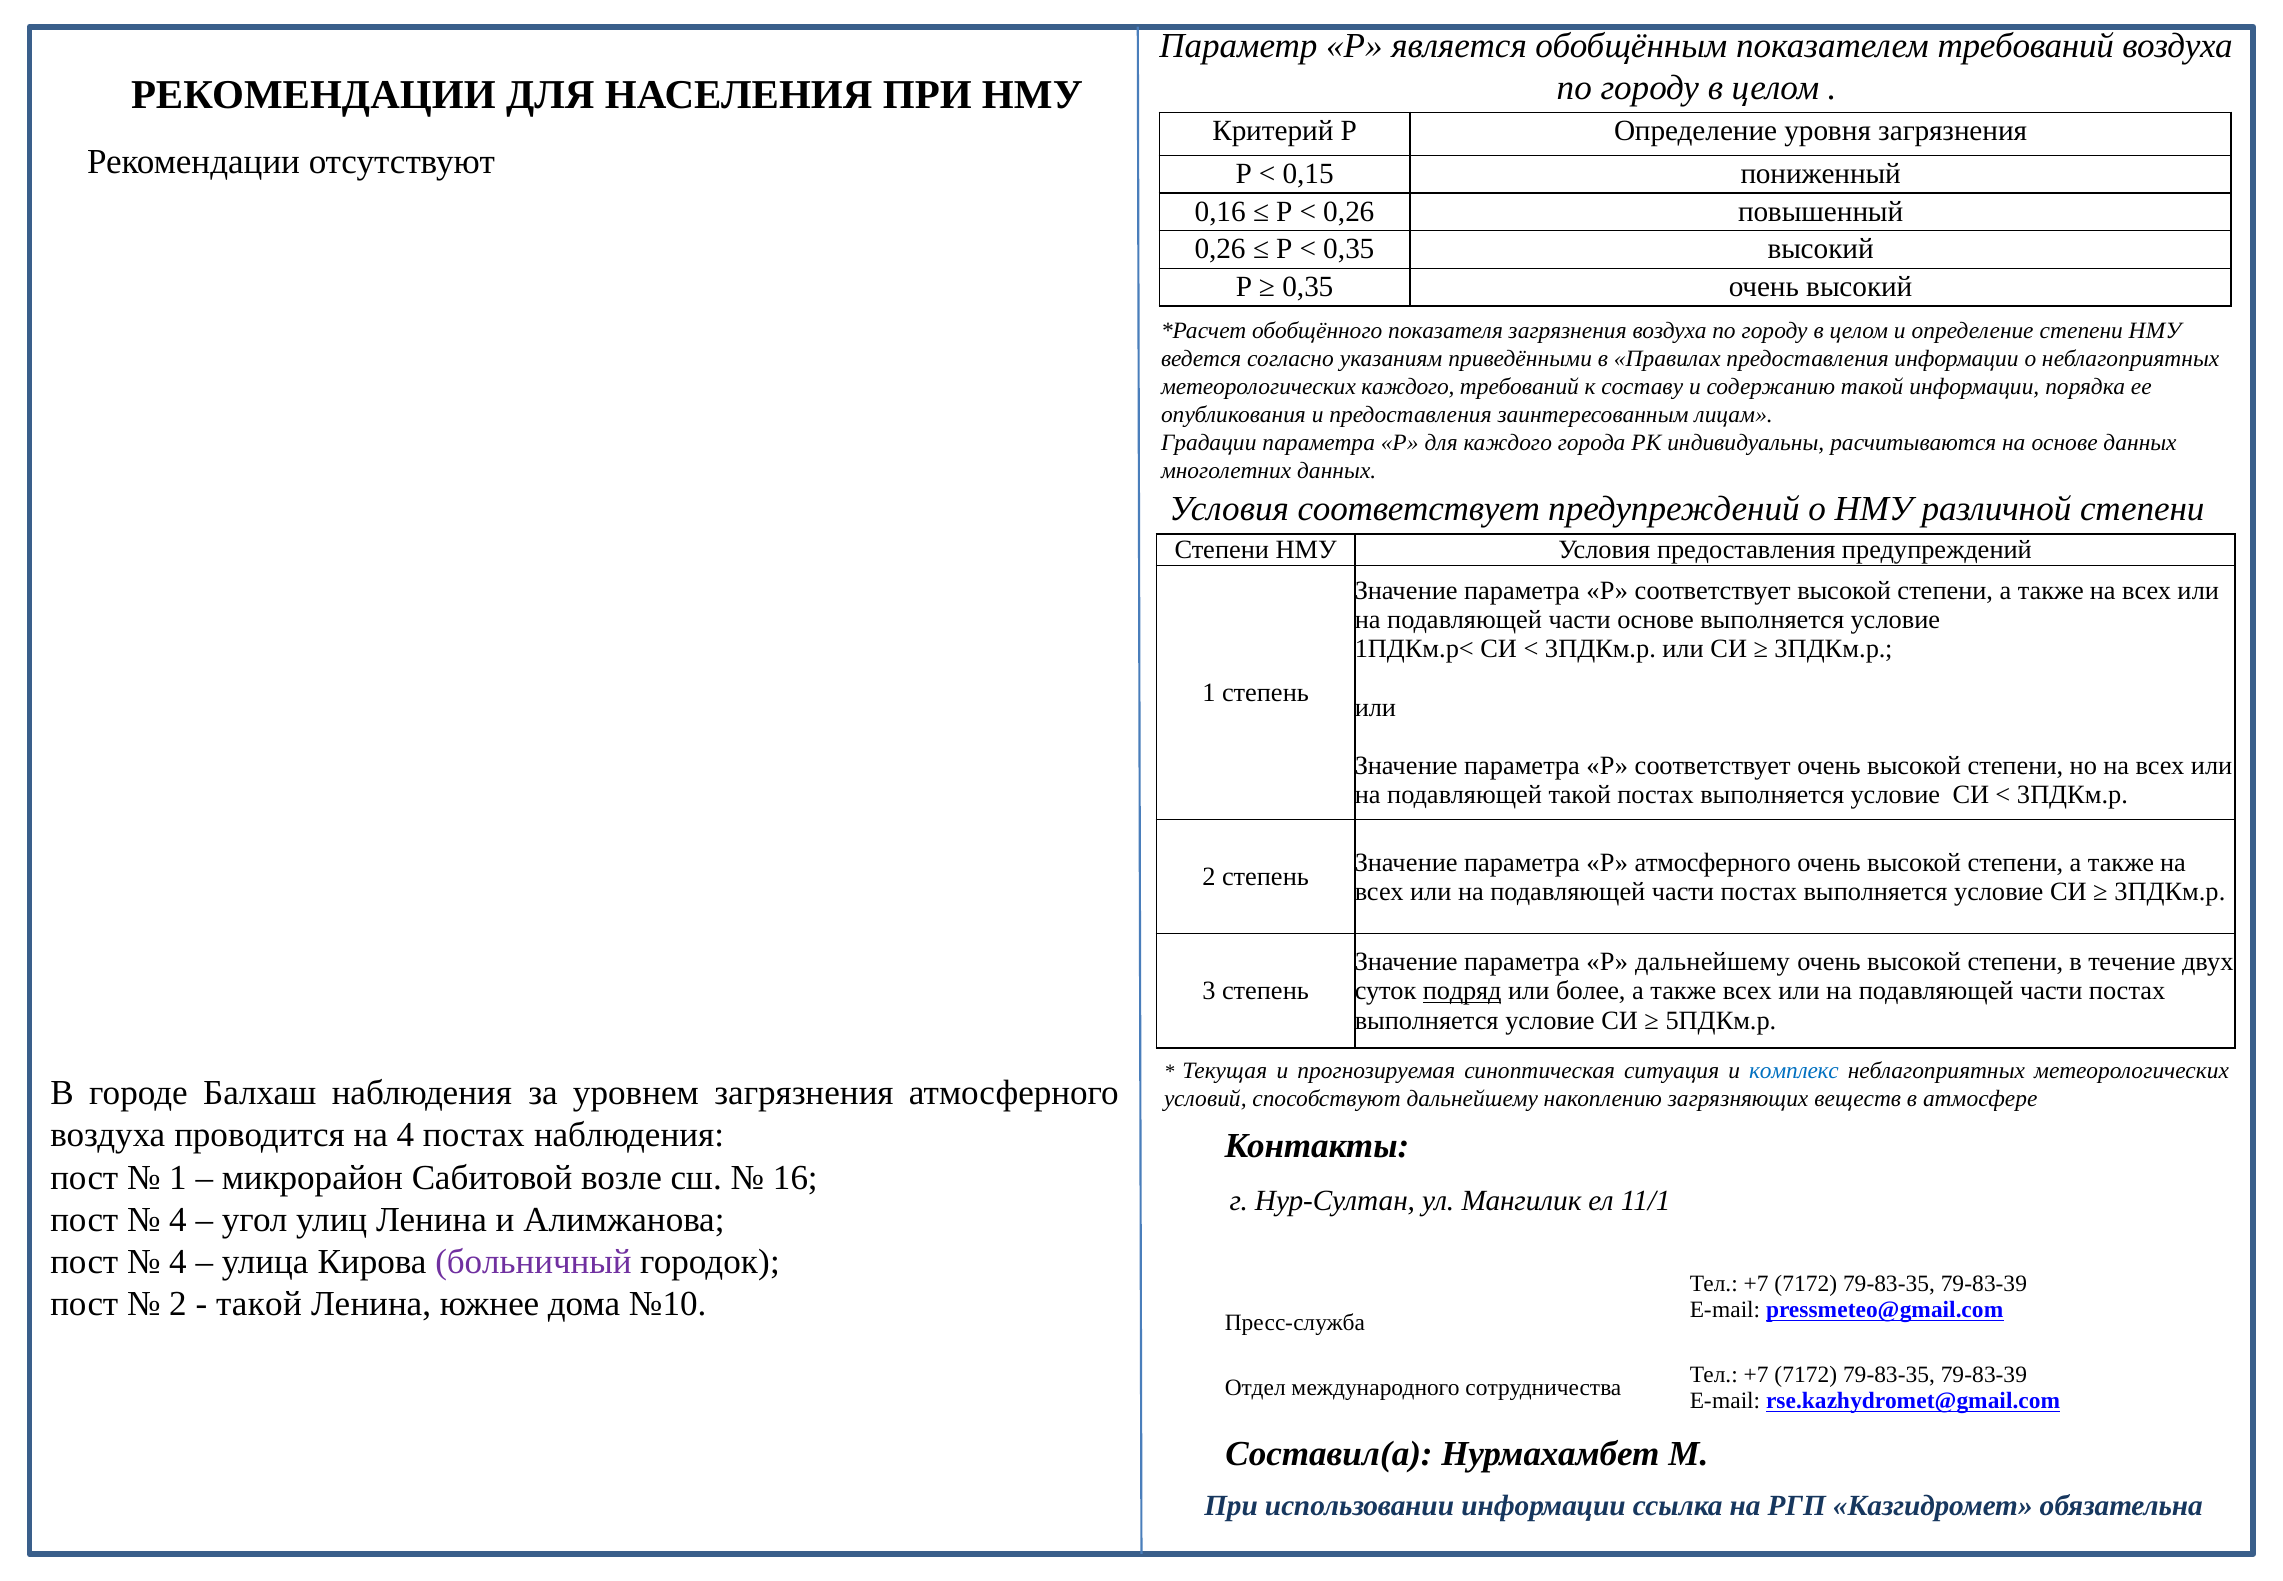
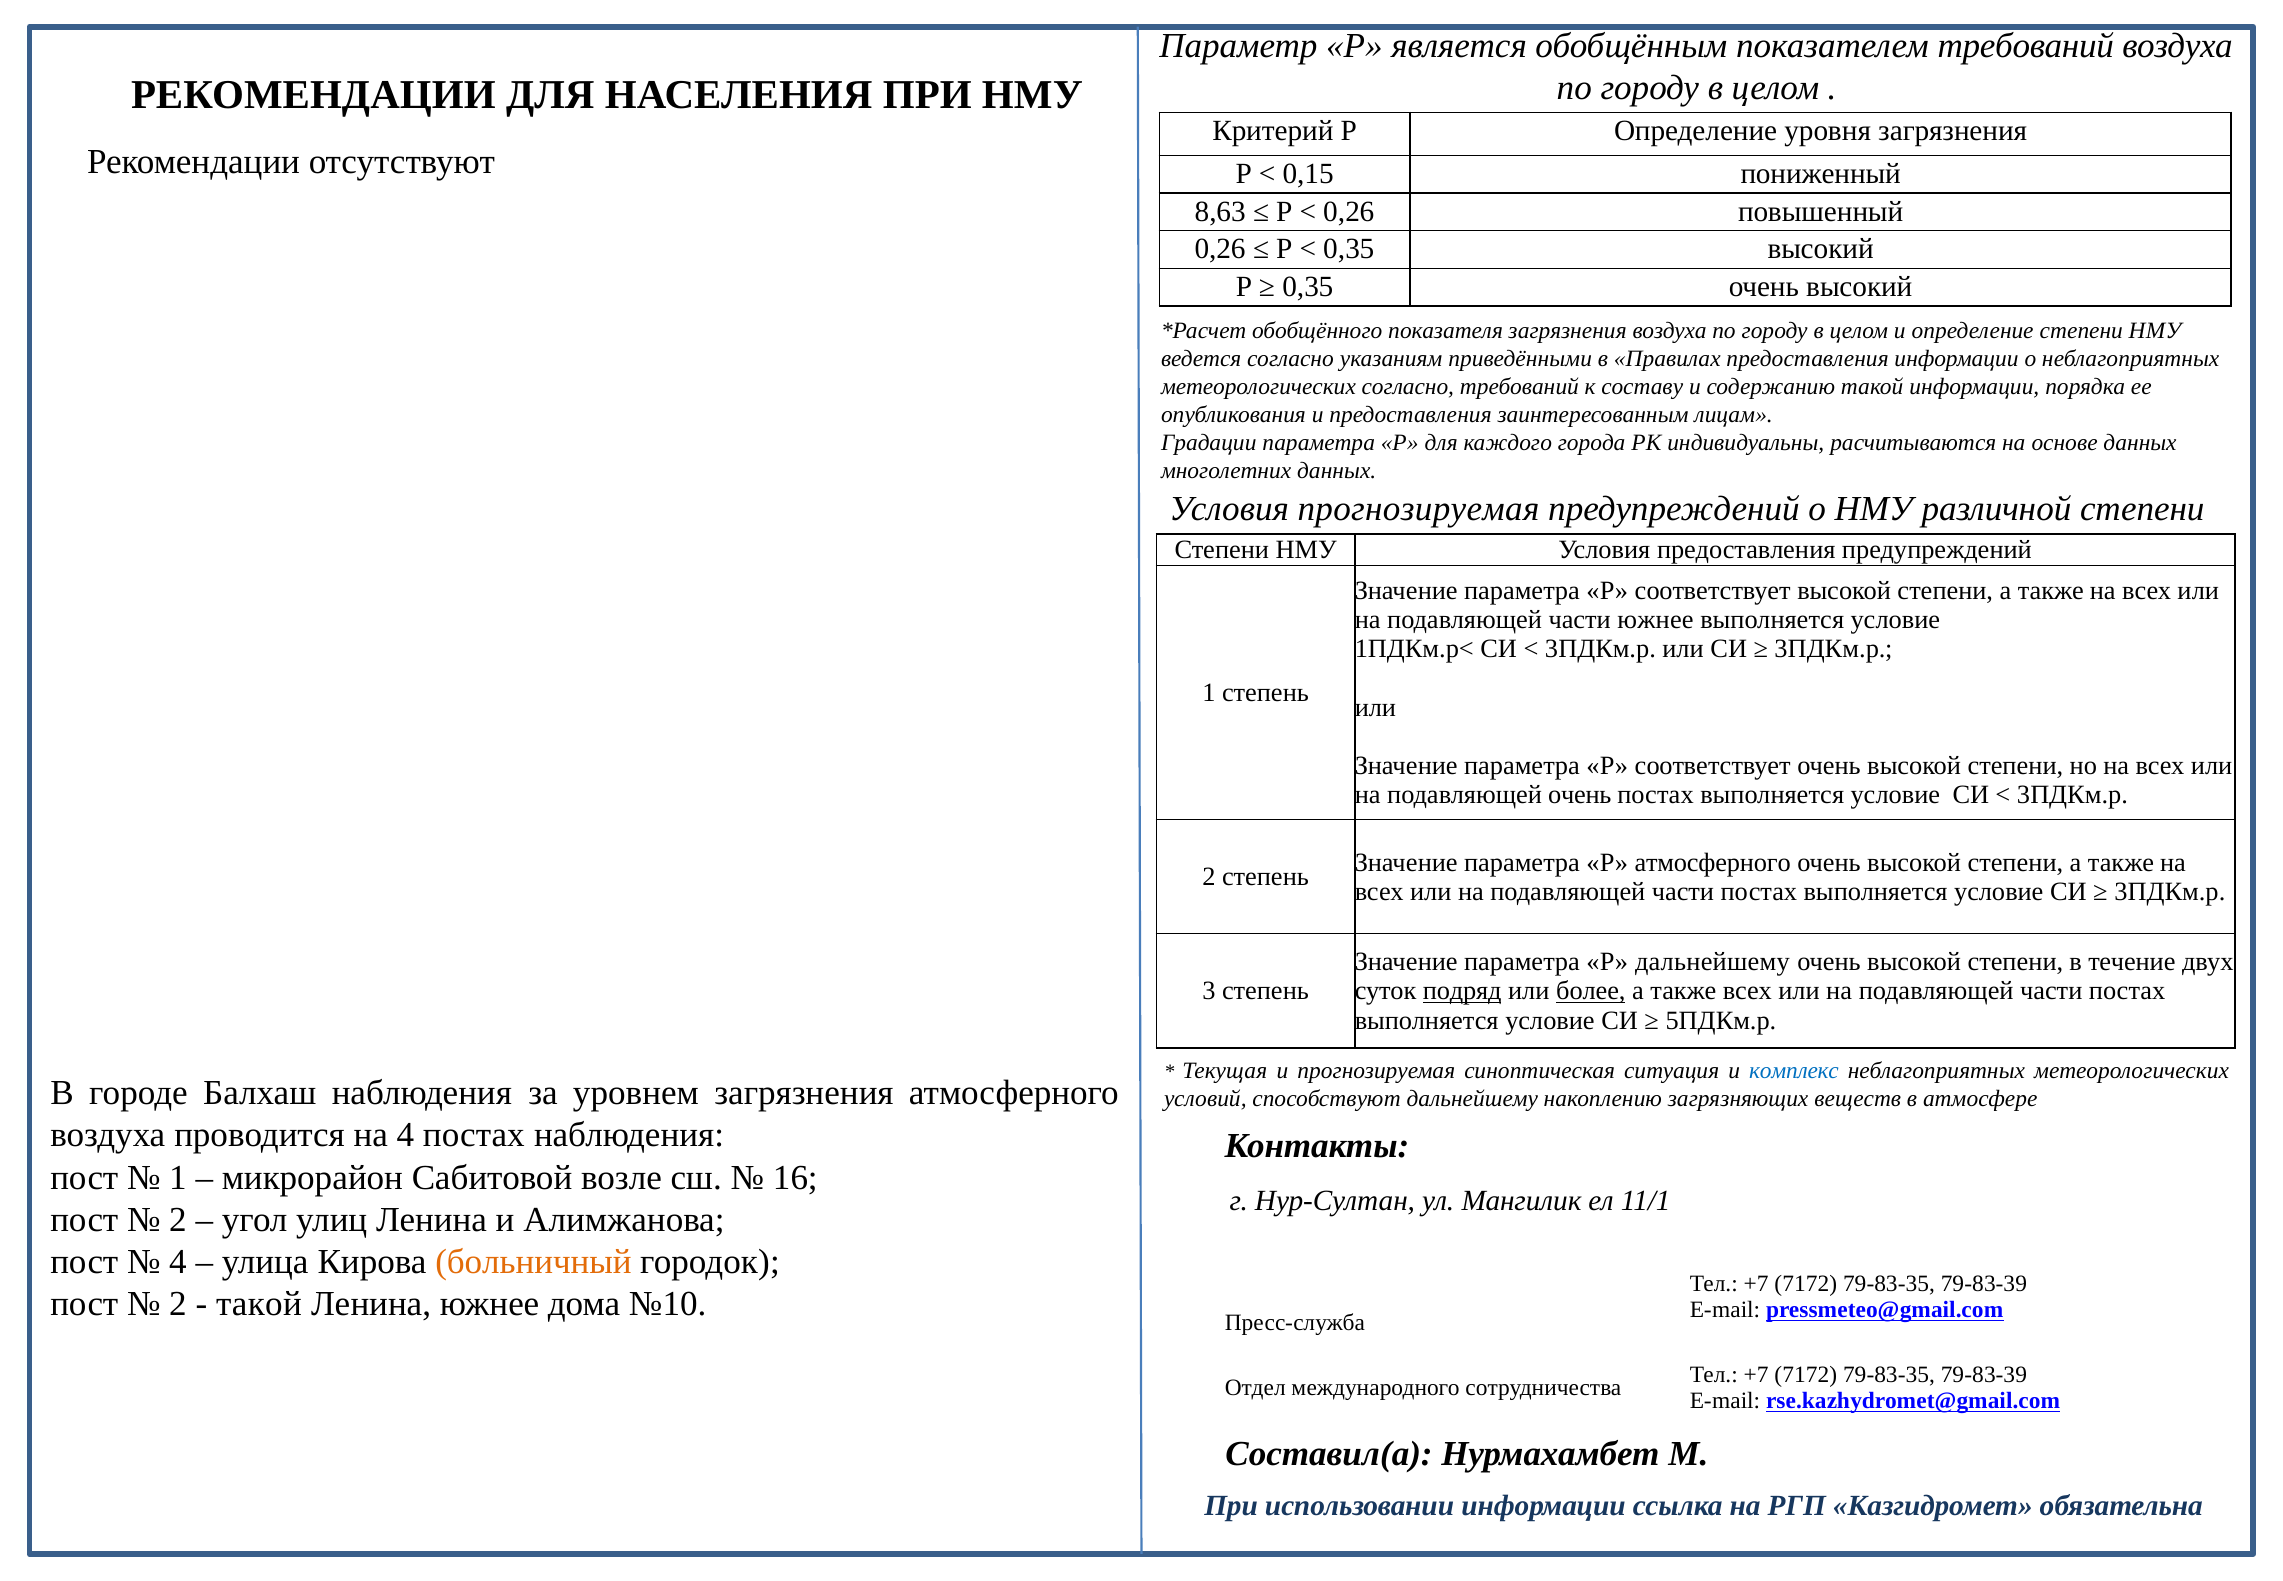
0,16: 0,16 -> 8,63 (1220, 212)
метеорологических каждого: каждого -> согласно (1408, 387)
Условия соответствует: соответствует -> прогнозируемая (1418, 509)
части основе: основе -> южнее (1655, 620)
подавляющей такой: такой -> очень (1580, 795)
более underline: none -> present (1591, 991)
4: 4 -> 2 (178, 1219)
больничный colour: purple -> orange (533, 1261)
